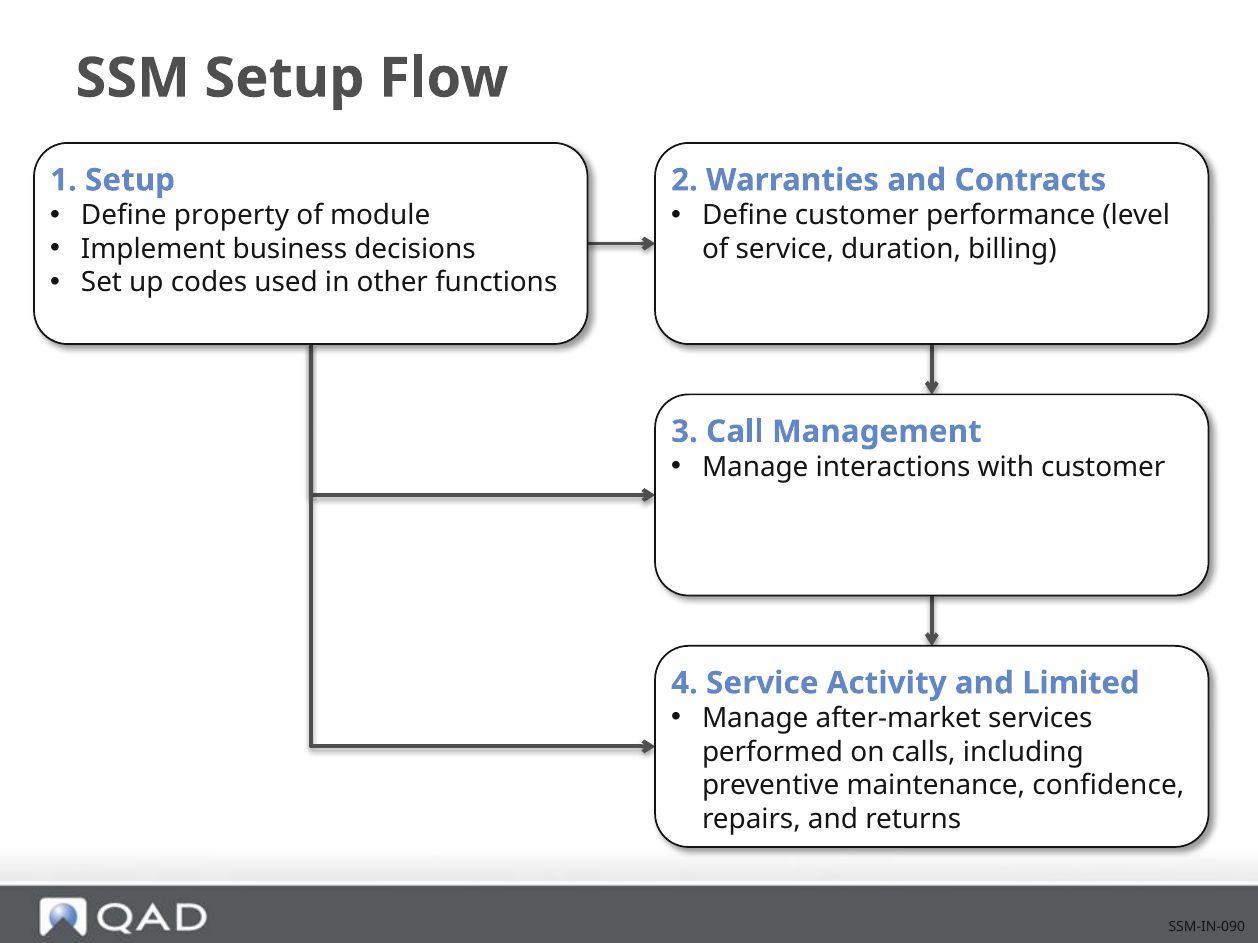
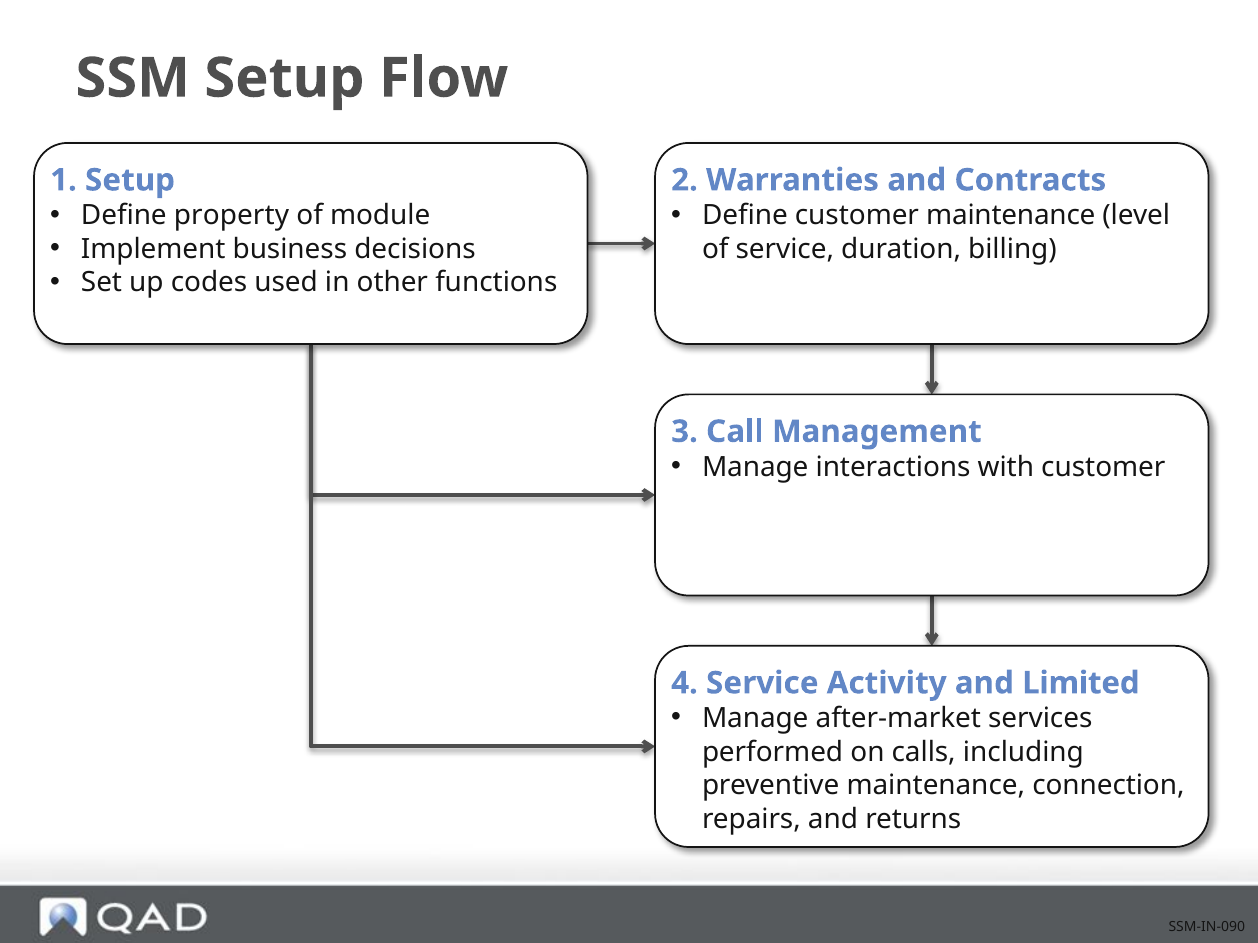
customer performance: performance -> maintenance (1011, 216)
confidence: confidence -> connection (1108, 786)
